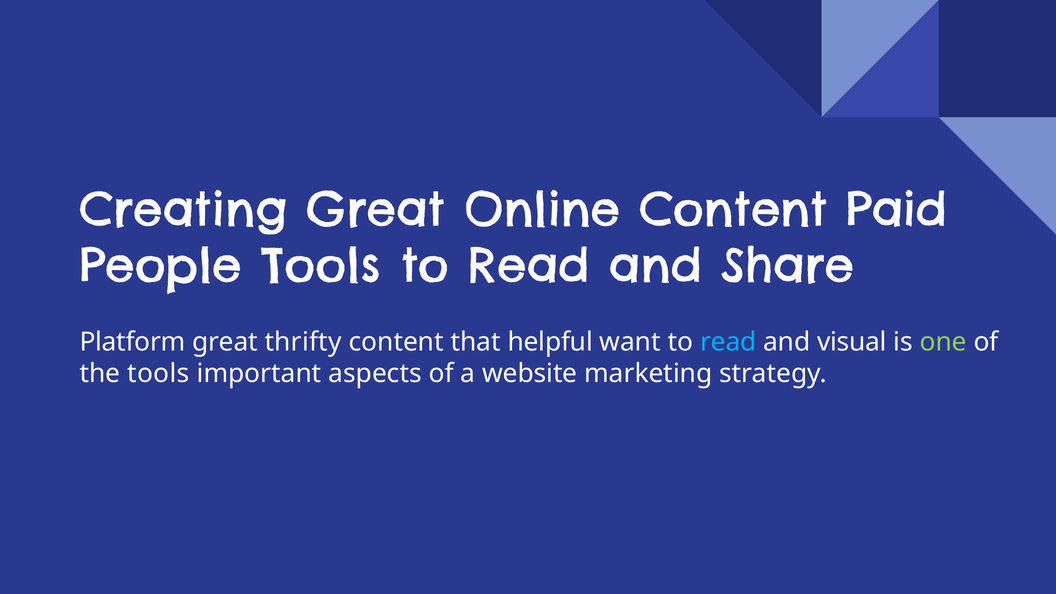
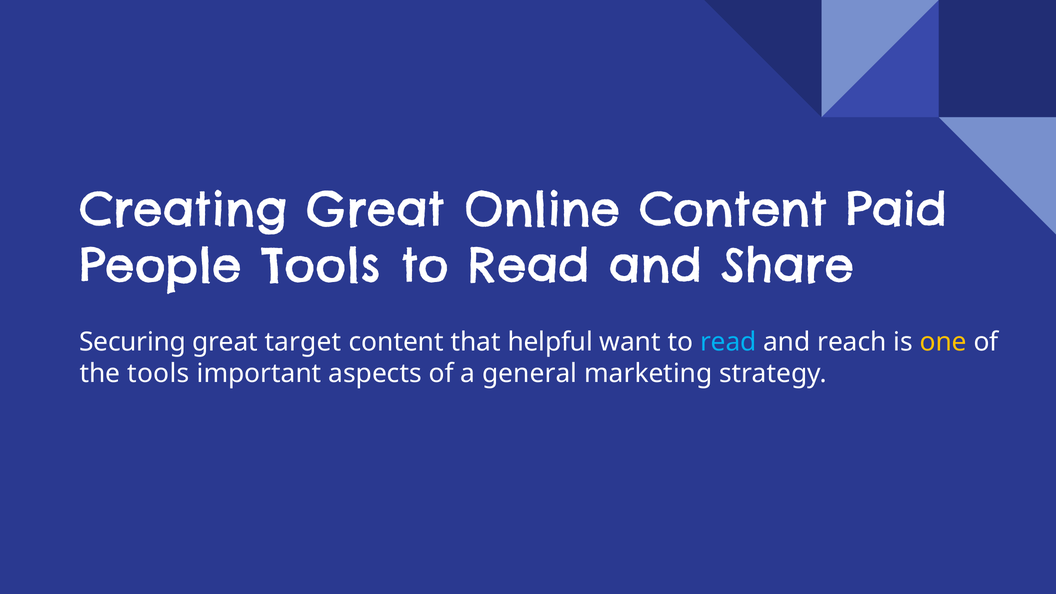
Platform: Platform -> Securing (133, 342)
thrifty: thrifty -> target (303, 342)
visual: visual -> reach (852, 342)
one colour: light green -> yellow (943, 342)
website: website -> general (530, 374)
